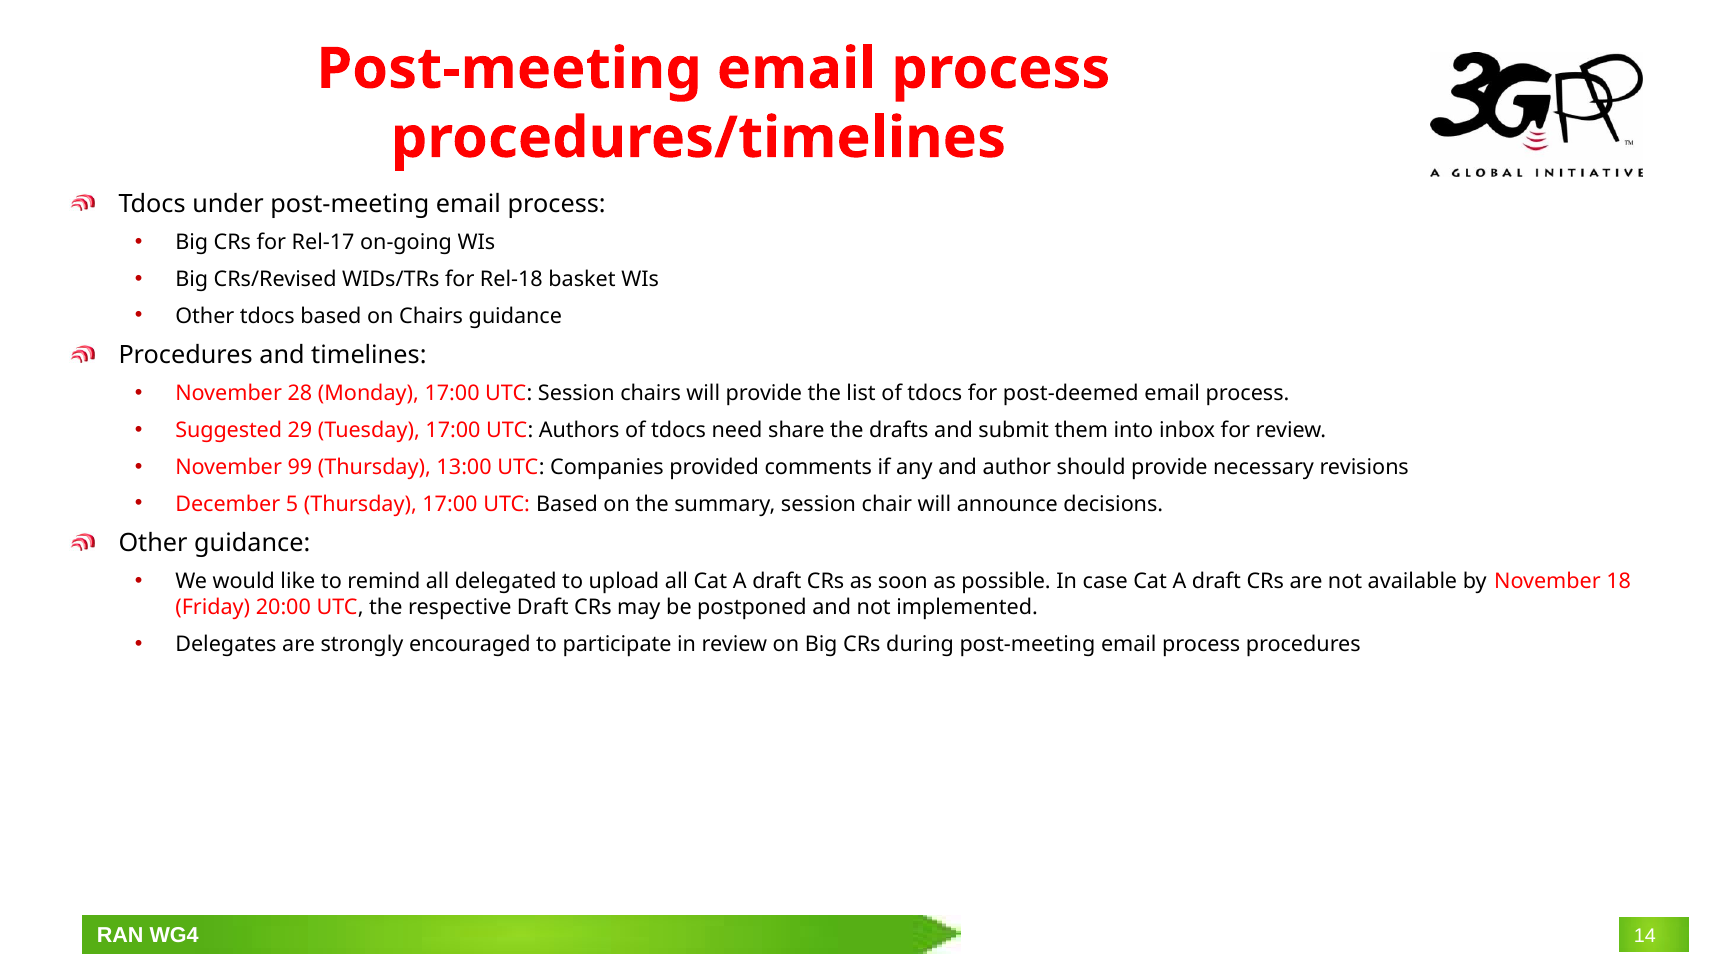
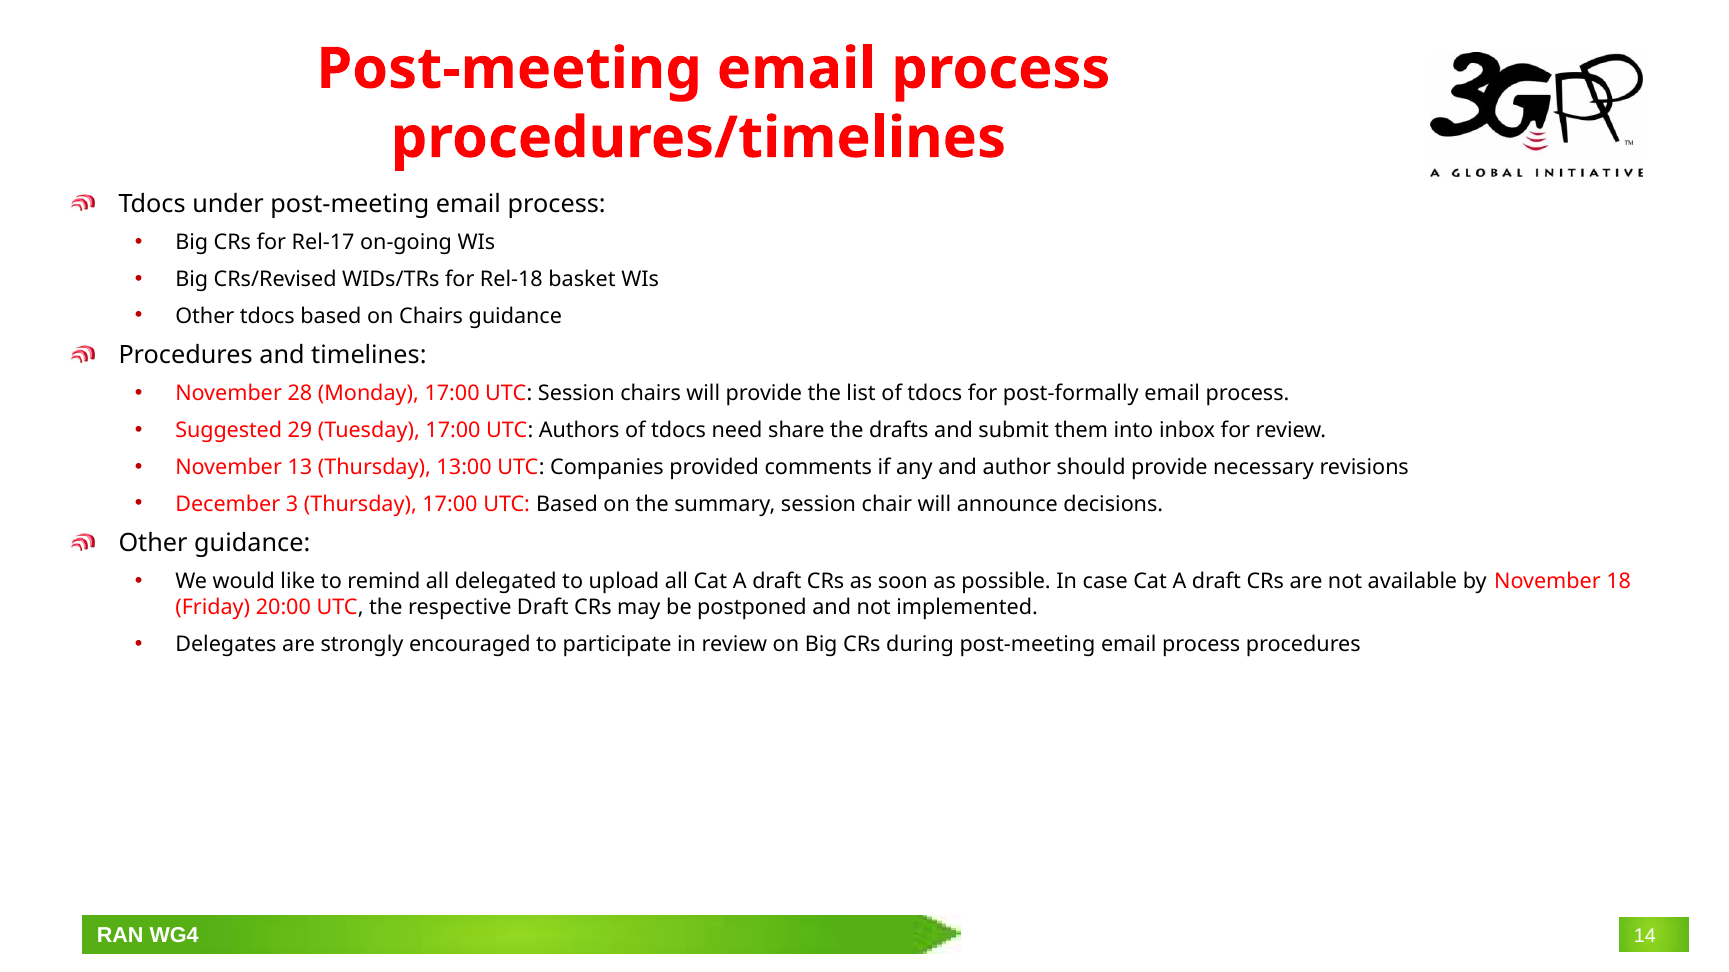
post-deemed: post-deemed -> post-formally (1071, 394)
99: 99 -> 13 (300, 468)
5: 5 -> 3 (292, 504)
